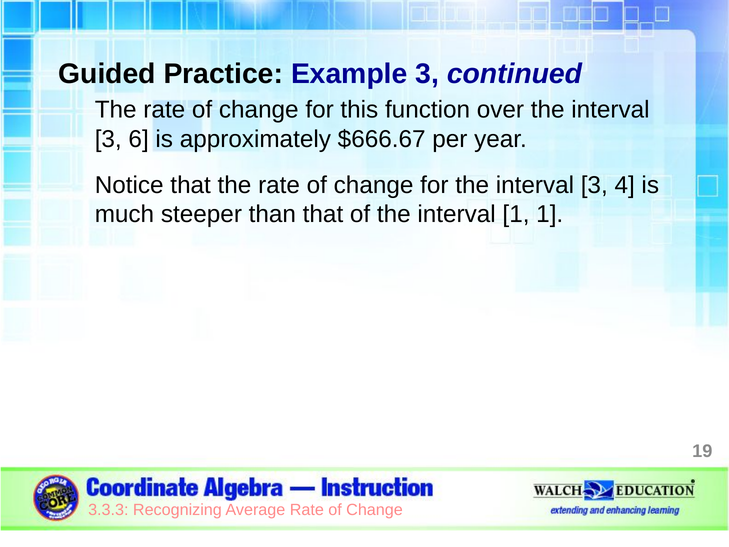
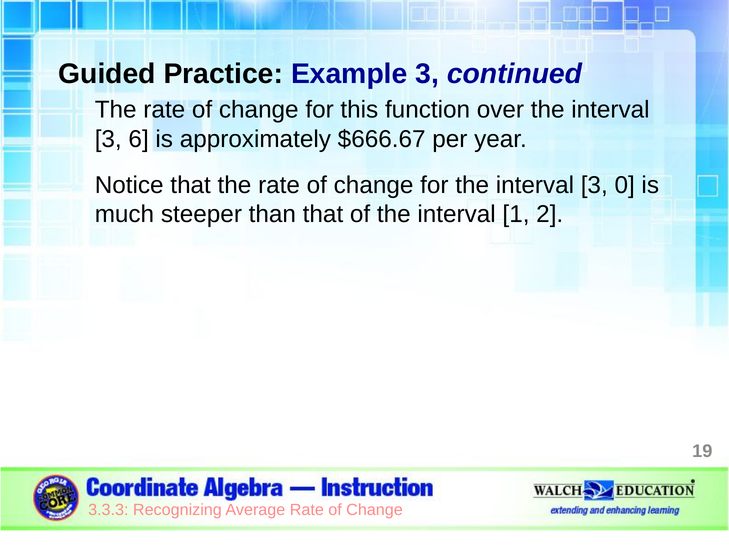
4: 4 -> 0 (625, 185)
1 1: 1 -> 2 (550, 214)
